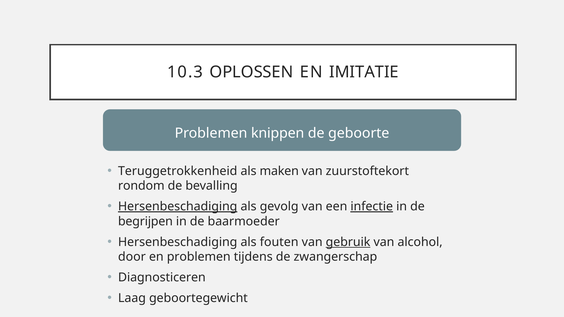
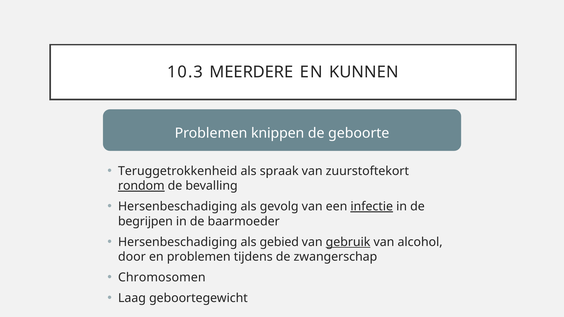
OPLOSSEN: OPLOSSEN -> MEERDERE (251, 72)
IMITATIE: IMITATIE -> KUNNEN (364, 72)
maken: maken -> spraak (279, 171)
rondom underline: none -> present (141, 186)
Hersenbeschadiging underline: present -> none (178, 207)
fouten: fouten -> gebied (279, 242)
Diagnosticeren: Diagnosticeren -> Chromosomen (162, 278)
